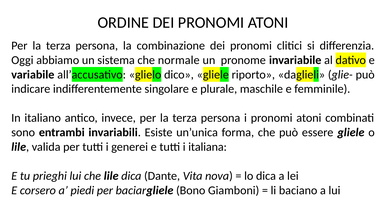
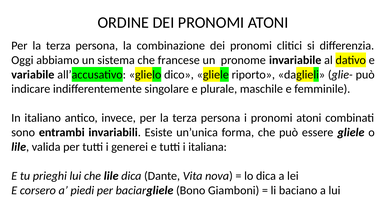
normale: normale -> francese (179, 60)
